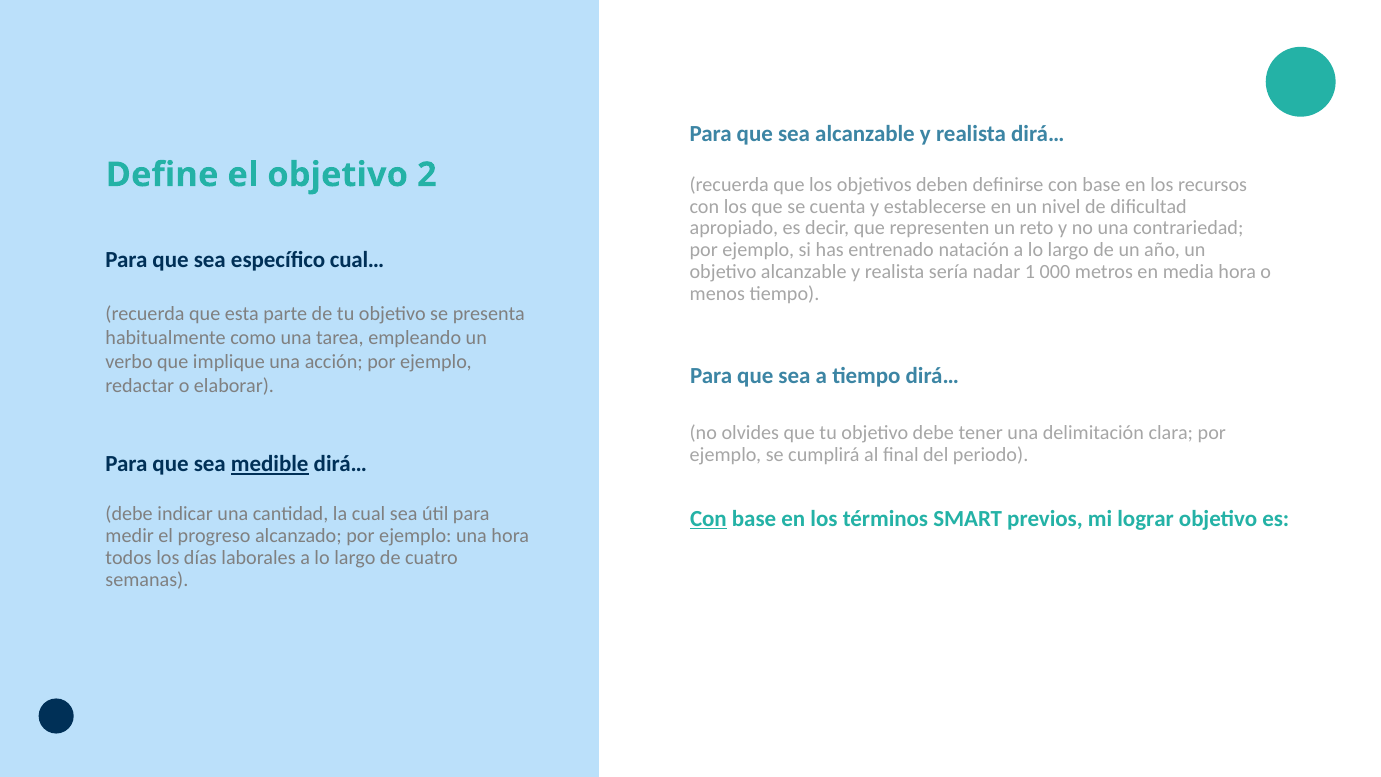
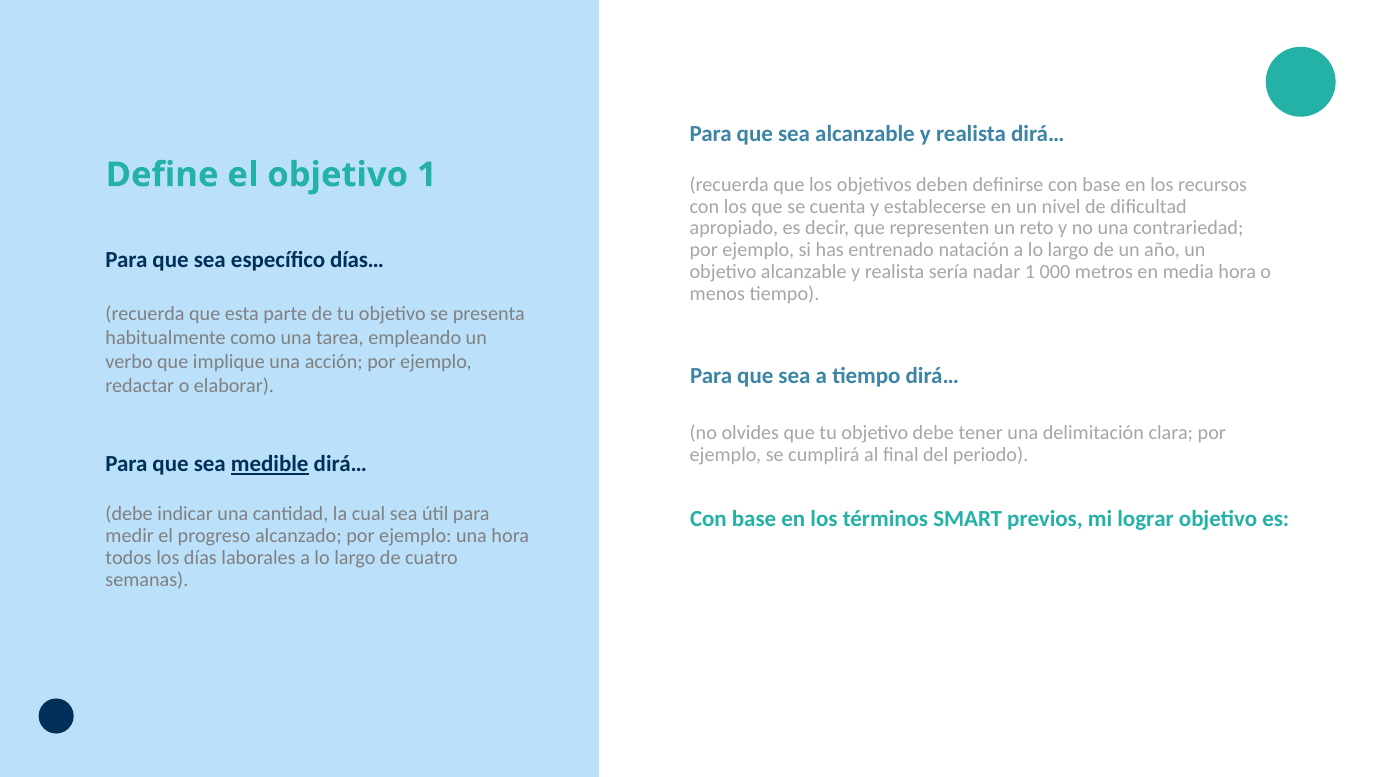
objetivo 2: 2 -> 1 (427, 175)
cual…: cual… -> días… (357, 260)
Con underline: present -> none (708, 519)
